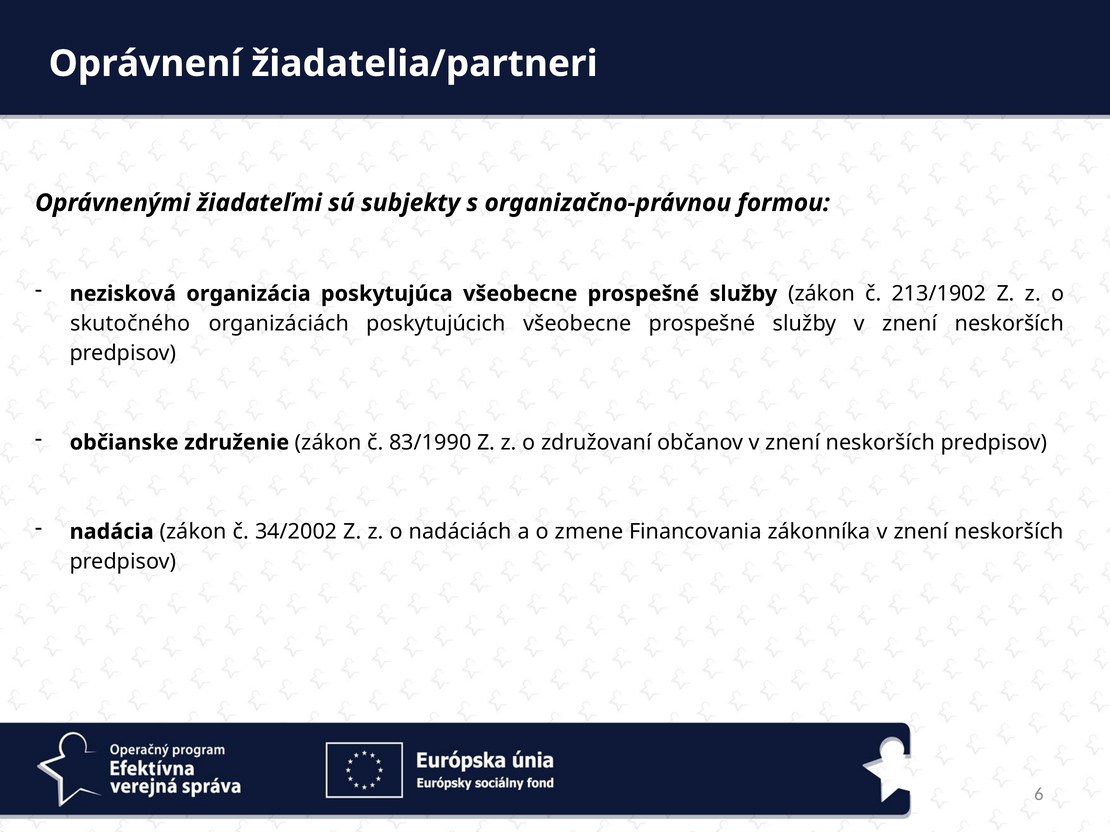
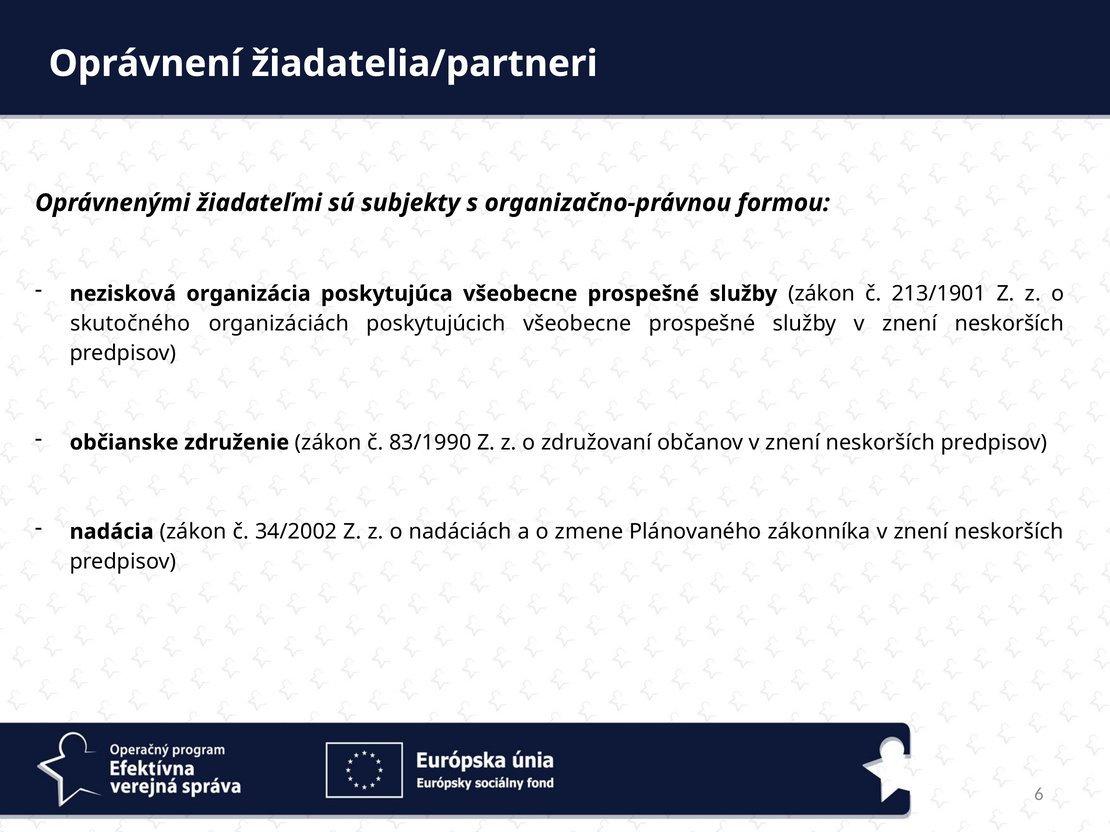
213/1902: 213/1902 -> 213/1901 (939, 294)
Financovania: Financovania -> Plánovaného (695, 532)
